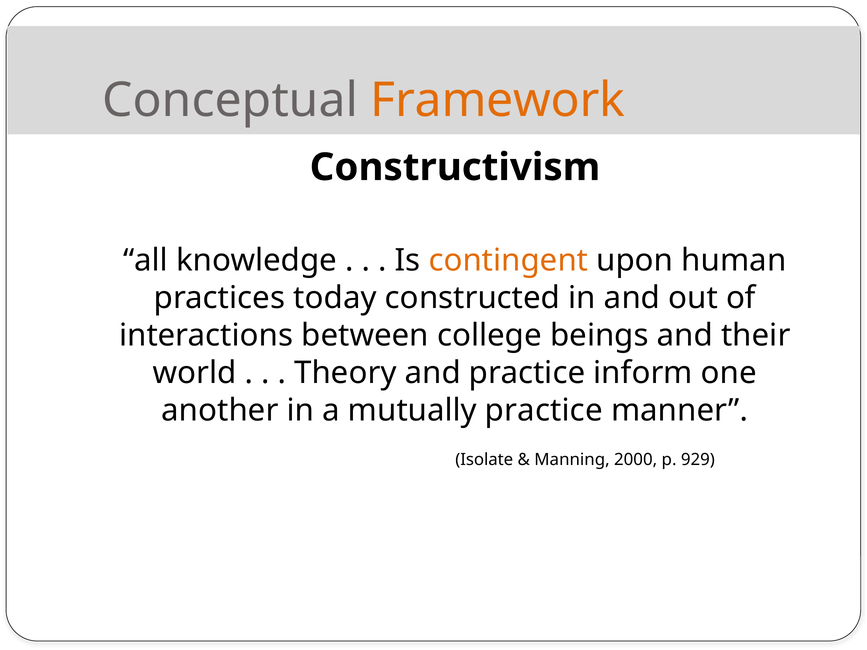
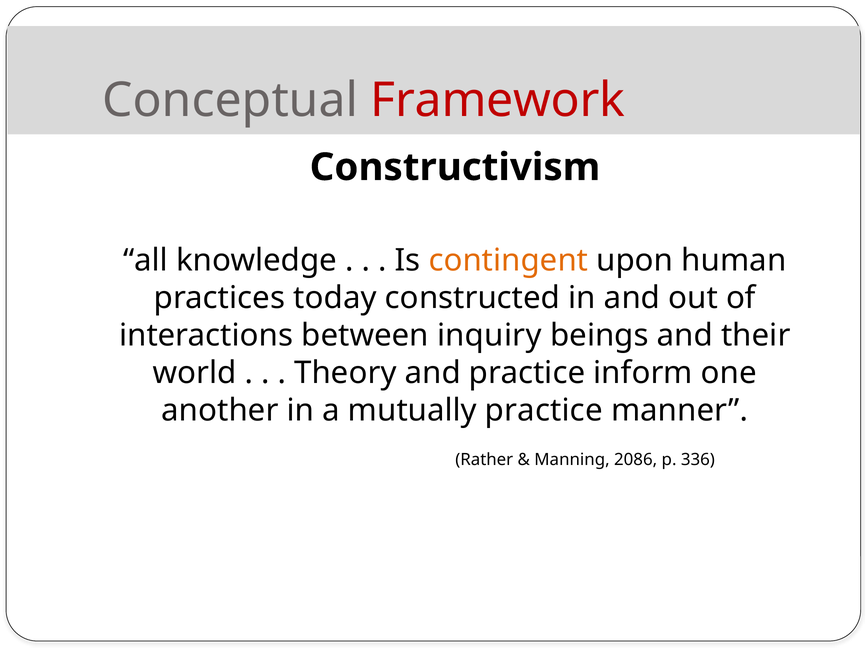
Framework colour: orange -> red (498, 100)
college: college -> inquiry (489, 335)
Isolate: Isolate -> Rather (484, 460)
2000: 2000 -> 2086 (636, 460)
929: 929 -> 336 (698, 460)
